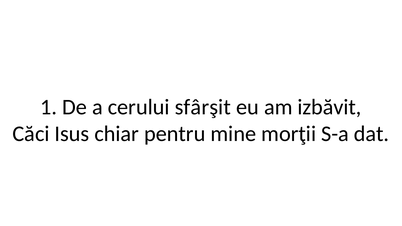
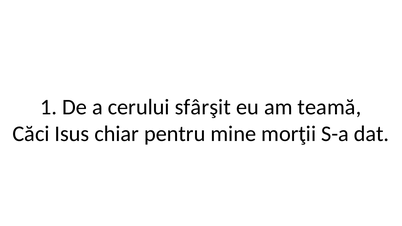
izbăvit: izbăvit -> teamă (329, 107)
